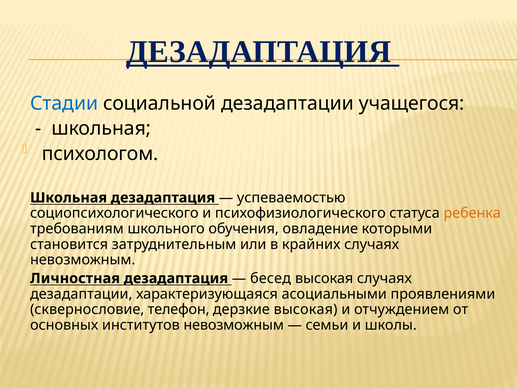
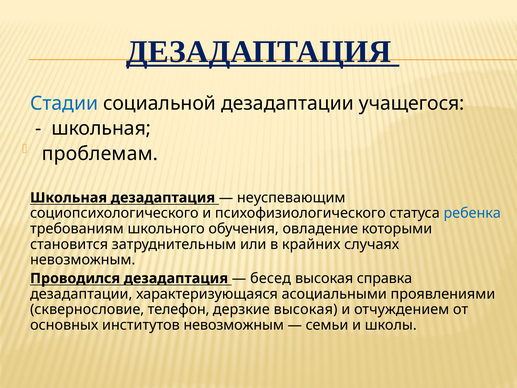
психологом: психологом -> проблемам (100, 154)
успеваемостью: успеваемостью -> неуспевающим (291, 198)
ребенка colour: orange -> blue (472, 213)
Личностная: Личностная -> Проводился (75, 278)
высокая случаях: случаях -> справка (384, 278)
